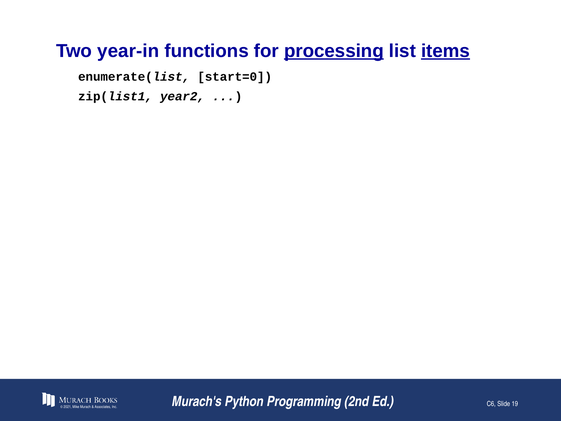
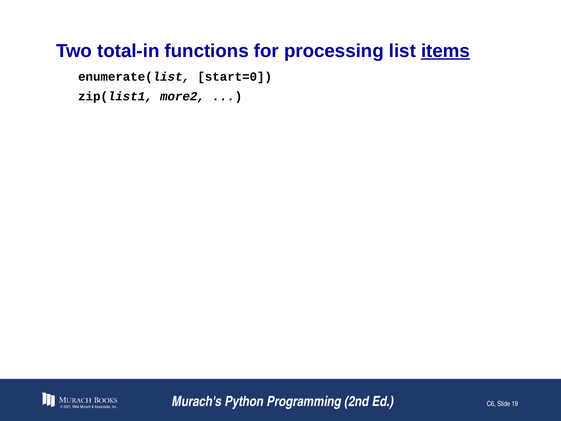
year-in: year-in -> total-in (128, 51)
processing underline: present -> none (334, 51)
year2: year2 -> more2 (182, 96)
